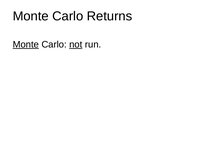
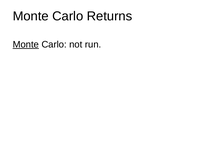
not underline: present -> none (76, 44)
